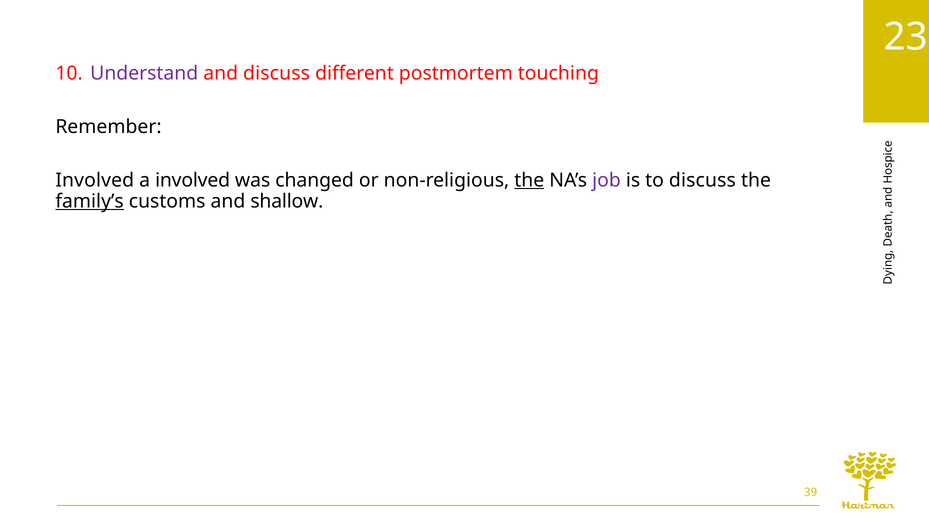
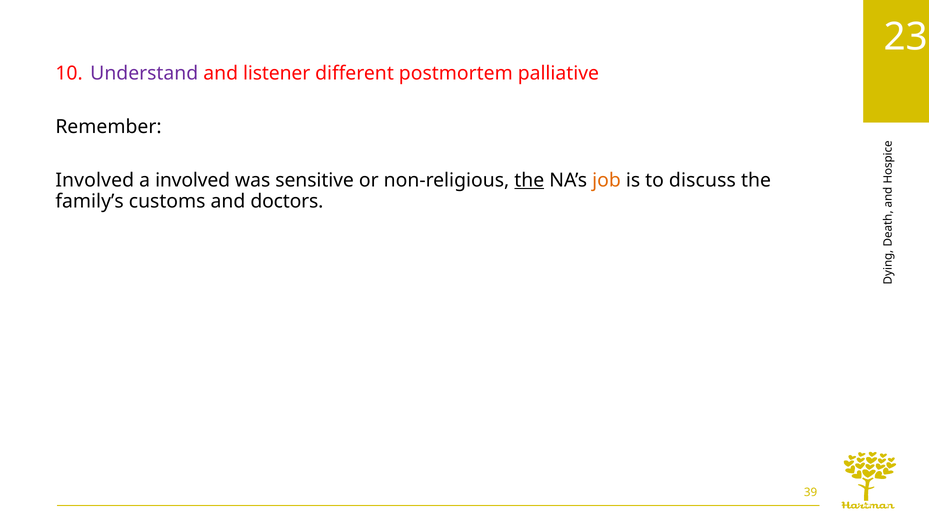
and discuss: discuss -> listener (277, 73)
touching: touching -> palliative (558, 73)
changed: changed -> sensitive (315, 180)
job colour: purple -> orange (606, 180)
family’s underline: present -> none (90, 201)
shallow: shallow -> doctors (287, 201)
